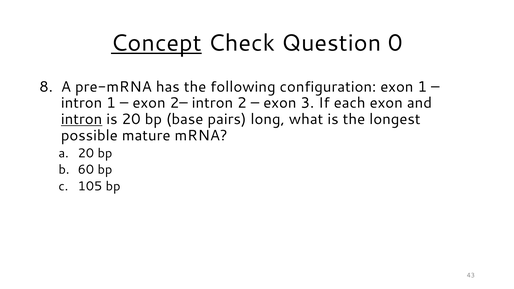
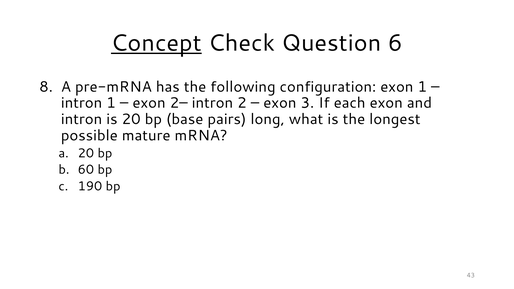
0: 0 -> 6 (395, 43)
intron underline: present -> none (82, 119)
105: 105 -> 190 (90, 186)
